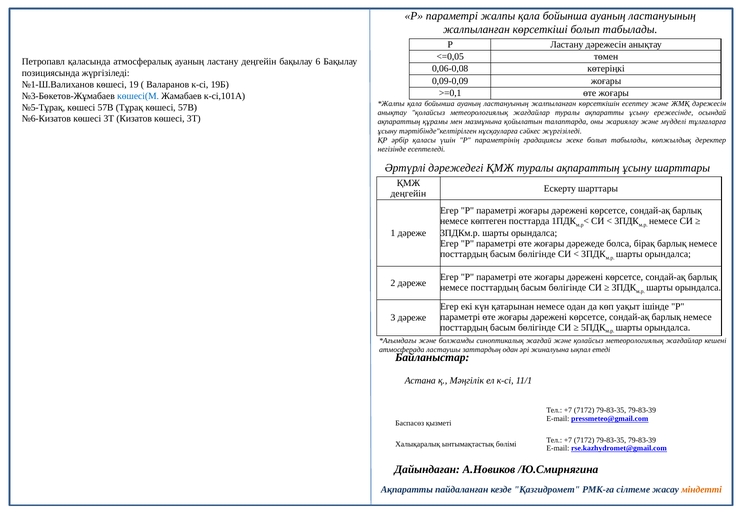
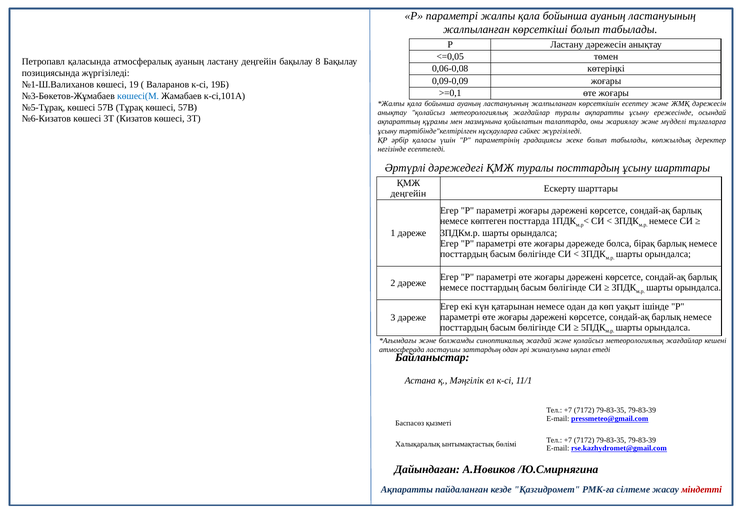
6: 6 -> 8 (318, 62)
туралы ақпараттың: ақпараттың -> посттардың (588, 168)
міндетті colour: orange -> red (702, 489)
